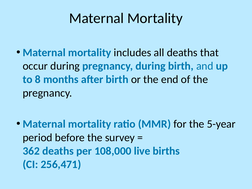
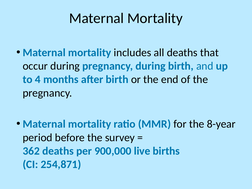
8: 8 -> 4 (38, 80)
5-year: 5-year -> 8-year (221, 124)
108,000: 108,000 -> 900,000 (113, 151)
256,471: 256,471 -> 254,871 (61, 164)
